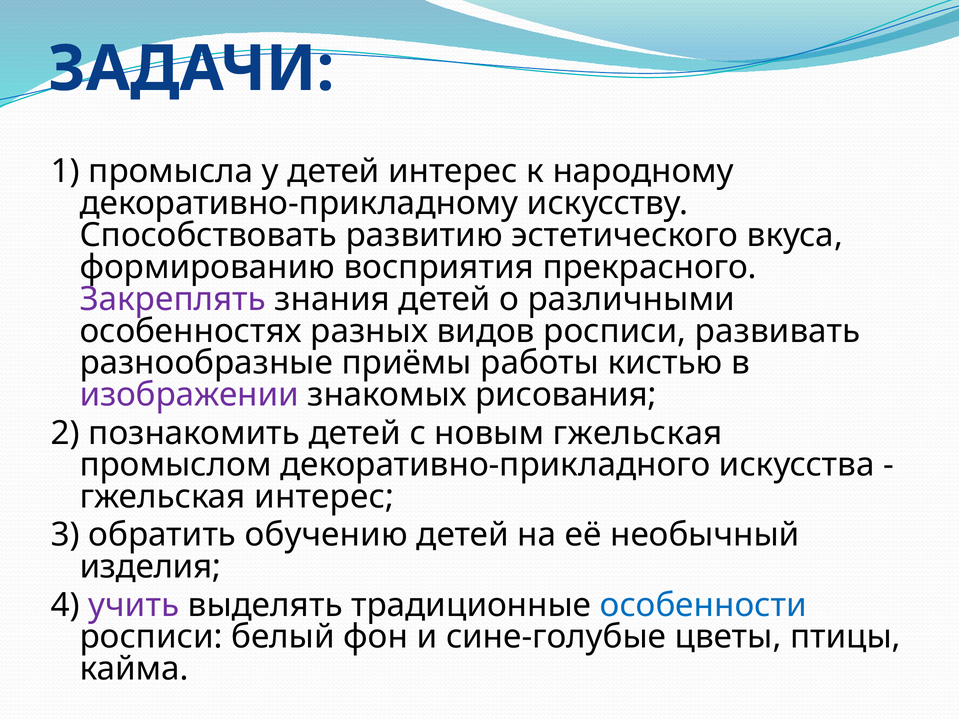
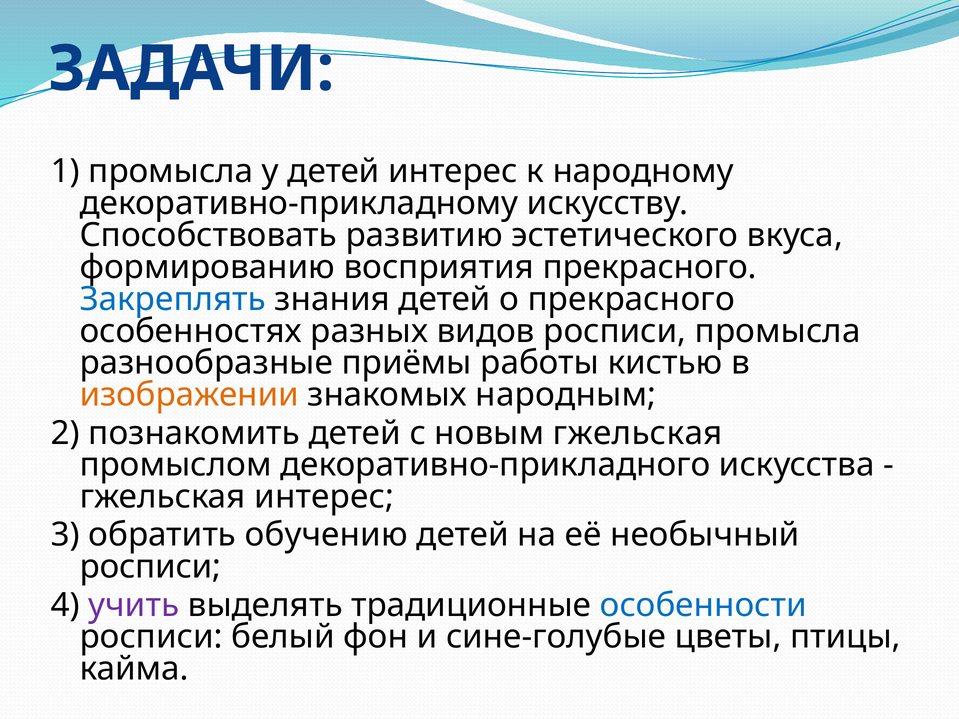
Закреплять colour: purple -> blue (173, 299)
о различными: различными -> прекрасного (631, 299)
росписи развивать: развивать -> промысла (778, 331)
изображении colour: purple -> orange (189, 395)
рисования: рисования -> народным (566, 395)
изделия: изделия -> росписи (150, 567)
